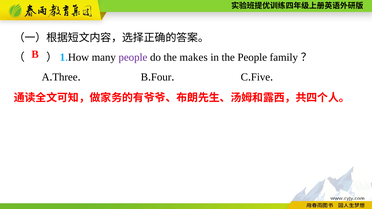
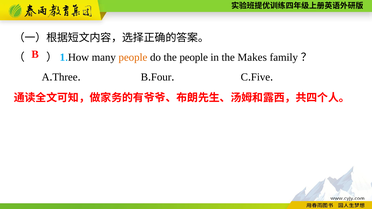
people colour: purple -> orange (133, 57)
the makes: makes -> people (194, 57)
the People: People -> Makes (252, 57)
